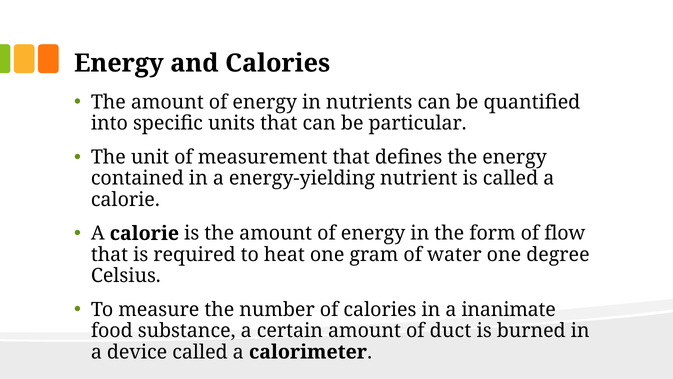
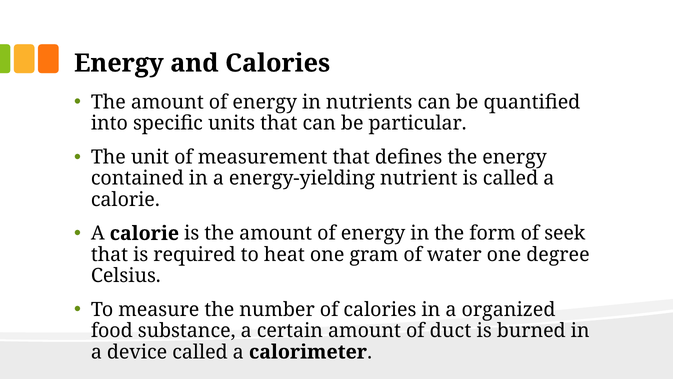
flow: flow -> seek (565, 233)
inanimate: inanimate -> organized (509, 309)
